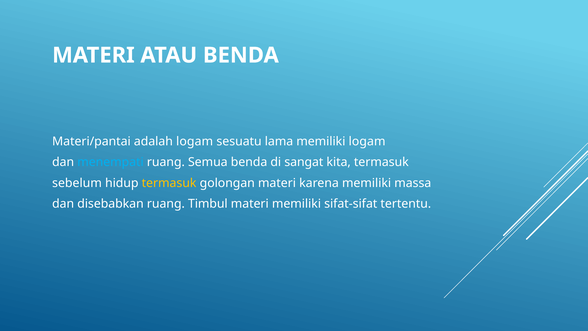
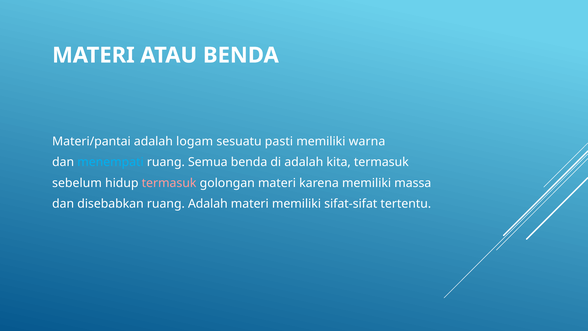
lama: lama -> pasti (279, 141)
memiliki logam: logam -> warna (367, 141)
di sangat: sangat -> adalah (304, 162)
termasuk colour: yellow -> pink (169, 183)
ruang Timbul: Timbul -> Adalah (208, 204)
